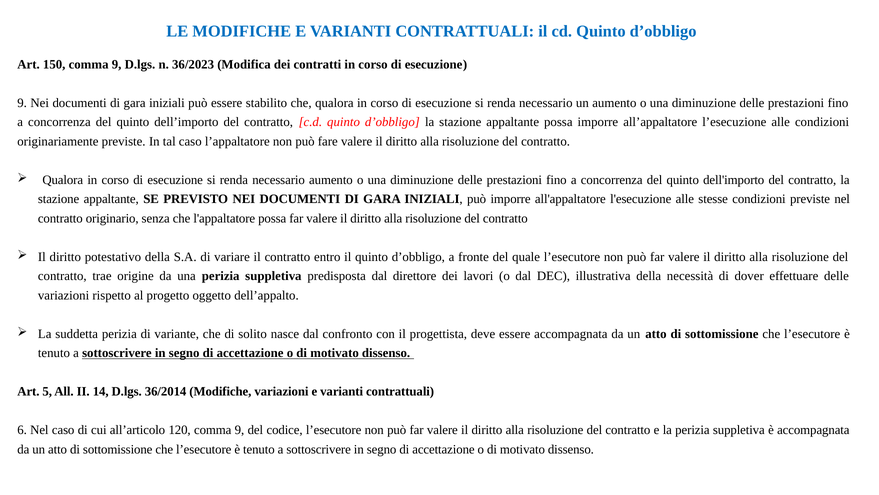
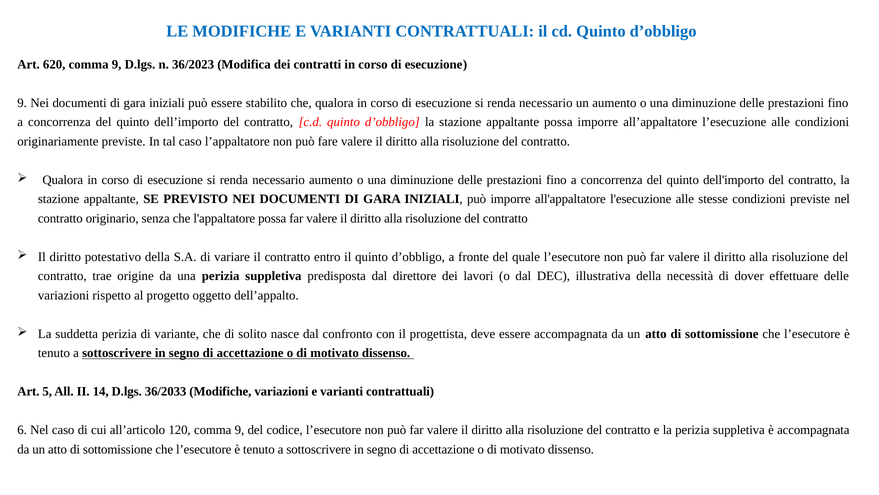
150: 150 -> 620 (54, 64)
36/2014: 36/2014 -> 36/2033 (166, 391)
